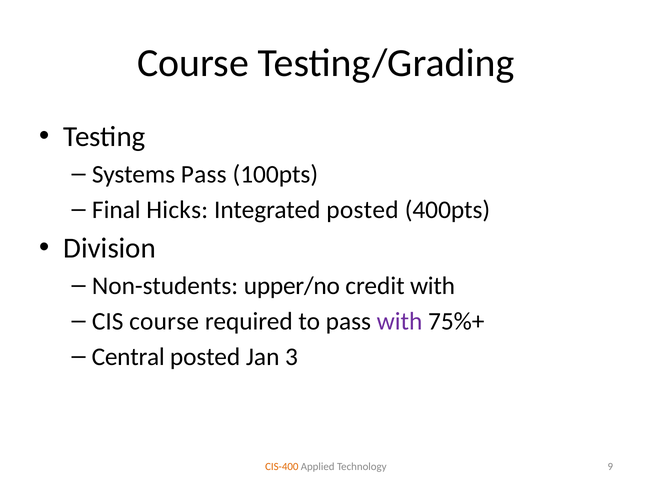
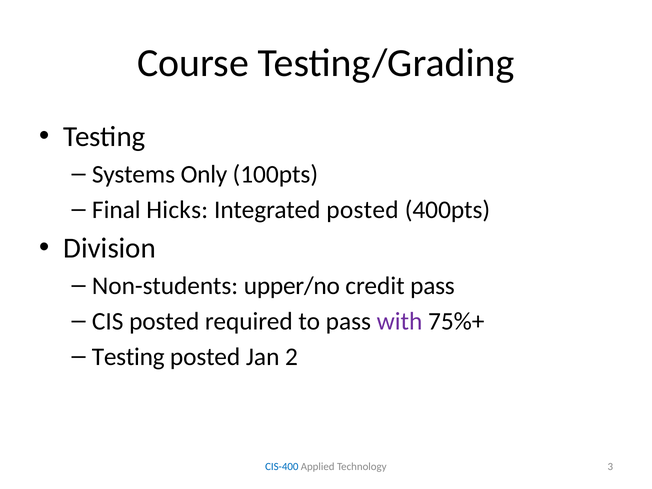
Systems Pass: Pass -> Only (204, 174)
credit with: with -> pass (432, 286)
CIS course: course -> posted (164, 321)
Central: Central -> Testing (128, 357)
3: 3 -> 2 (292, 357)
CIS-400 colour: orange -> blue (282, 467)
9: 9 -> 3 (610, 467)
